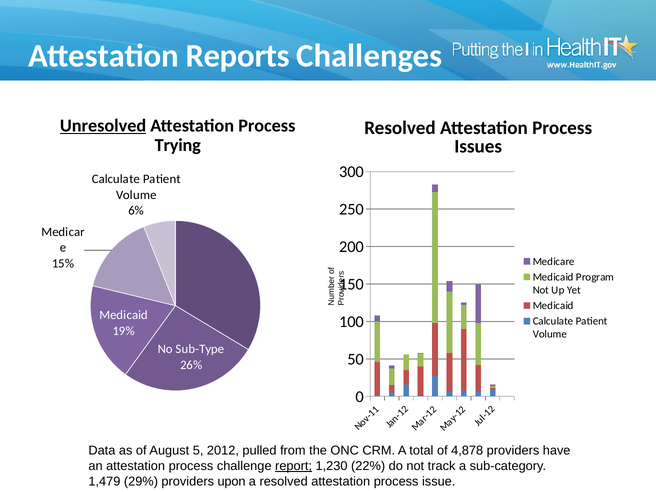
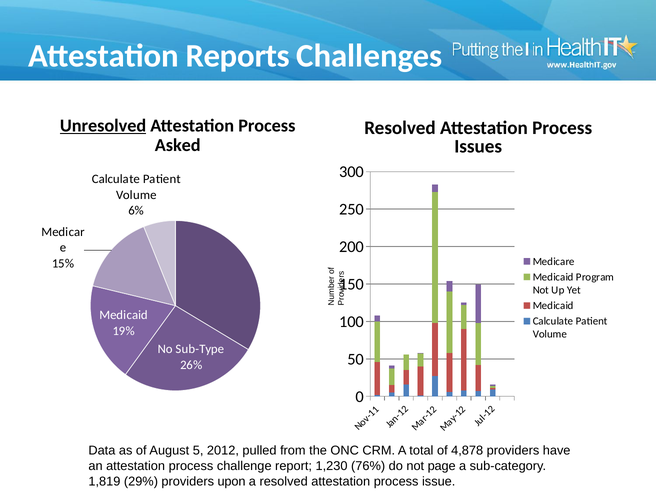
Trying: Trying -> Asked (178, 145)
report underline: present -> none (294, 466)
22%: 22% -> 76% (368, 466)
track: track -> page (442, 466)
1,479: 1,479 -> 1,819 (104, 481)
